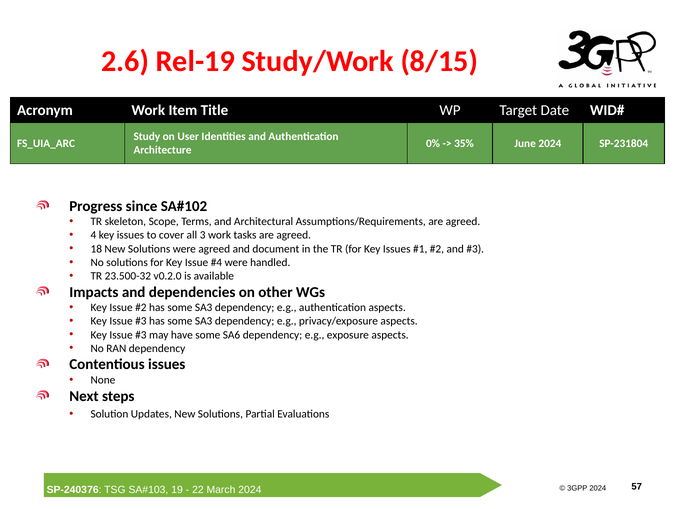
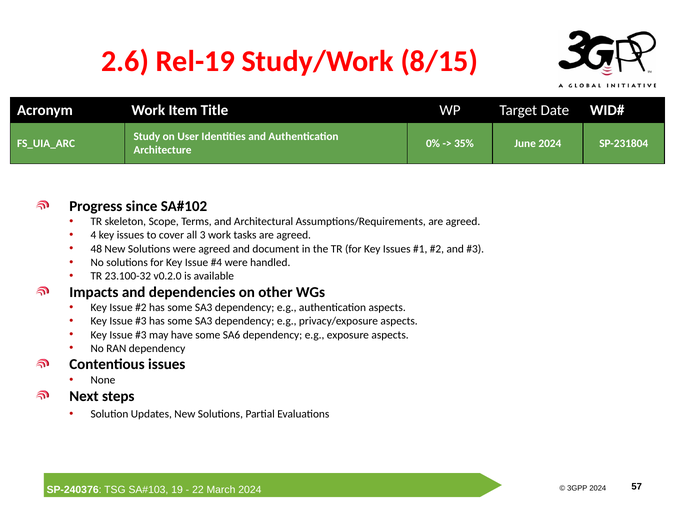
18: 18 -> 48 (96, 249)
23.500-32: 23.500-32 -> 23.100-32 (128, 276)
